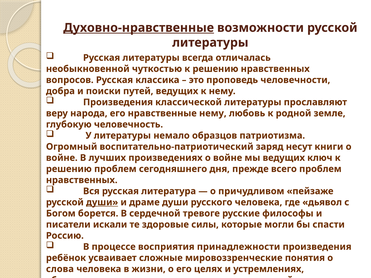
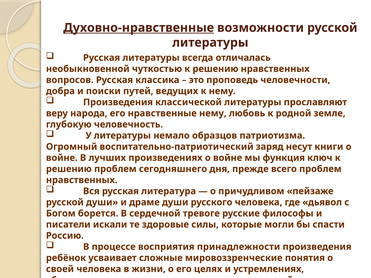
мы ведущих: ведущих -> функция (284, 158)
души underline: present -> none (102, 202)
слова: слова -> своей (60, 269)
